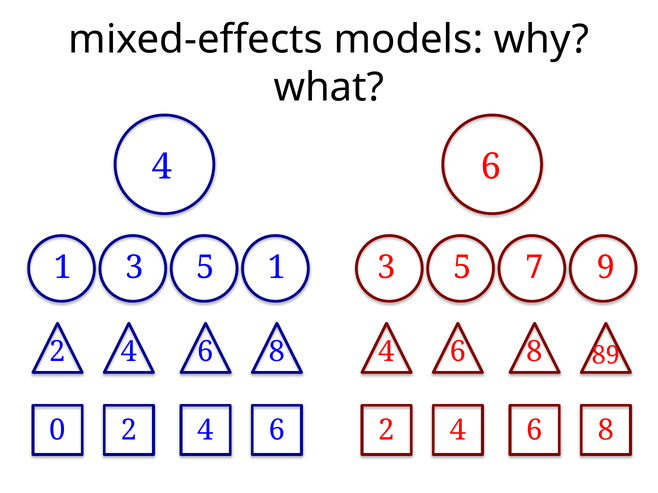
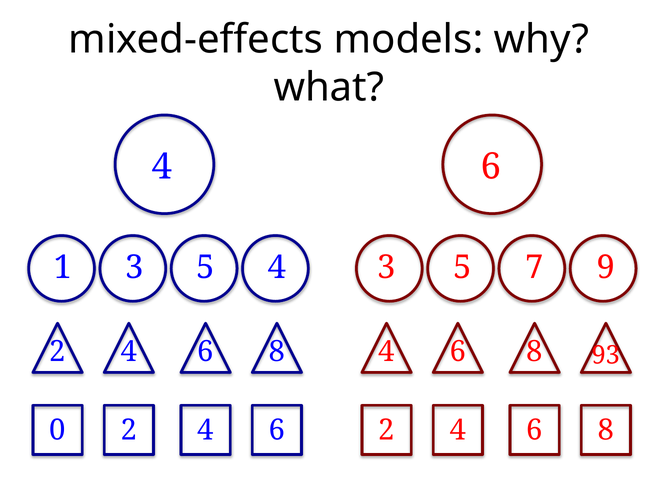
5 1: 1 -> 4 (277, 268)
89: 89 -> 93 (606, 356)
